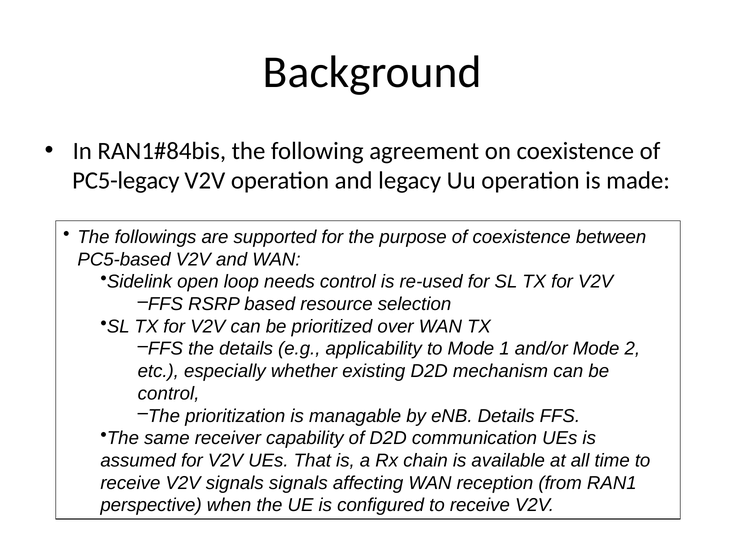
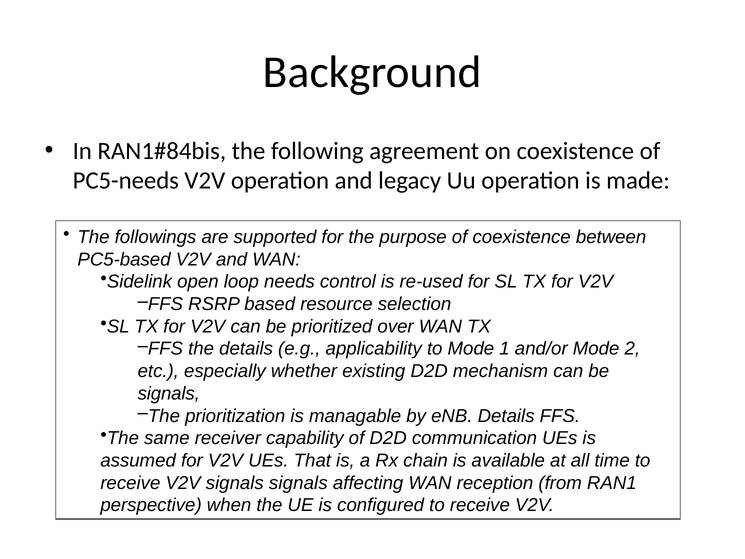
PC5-legacy: PC5-legacy -> PC5-needs (126, 181)
control: control -> signals (169, 393)
